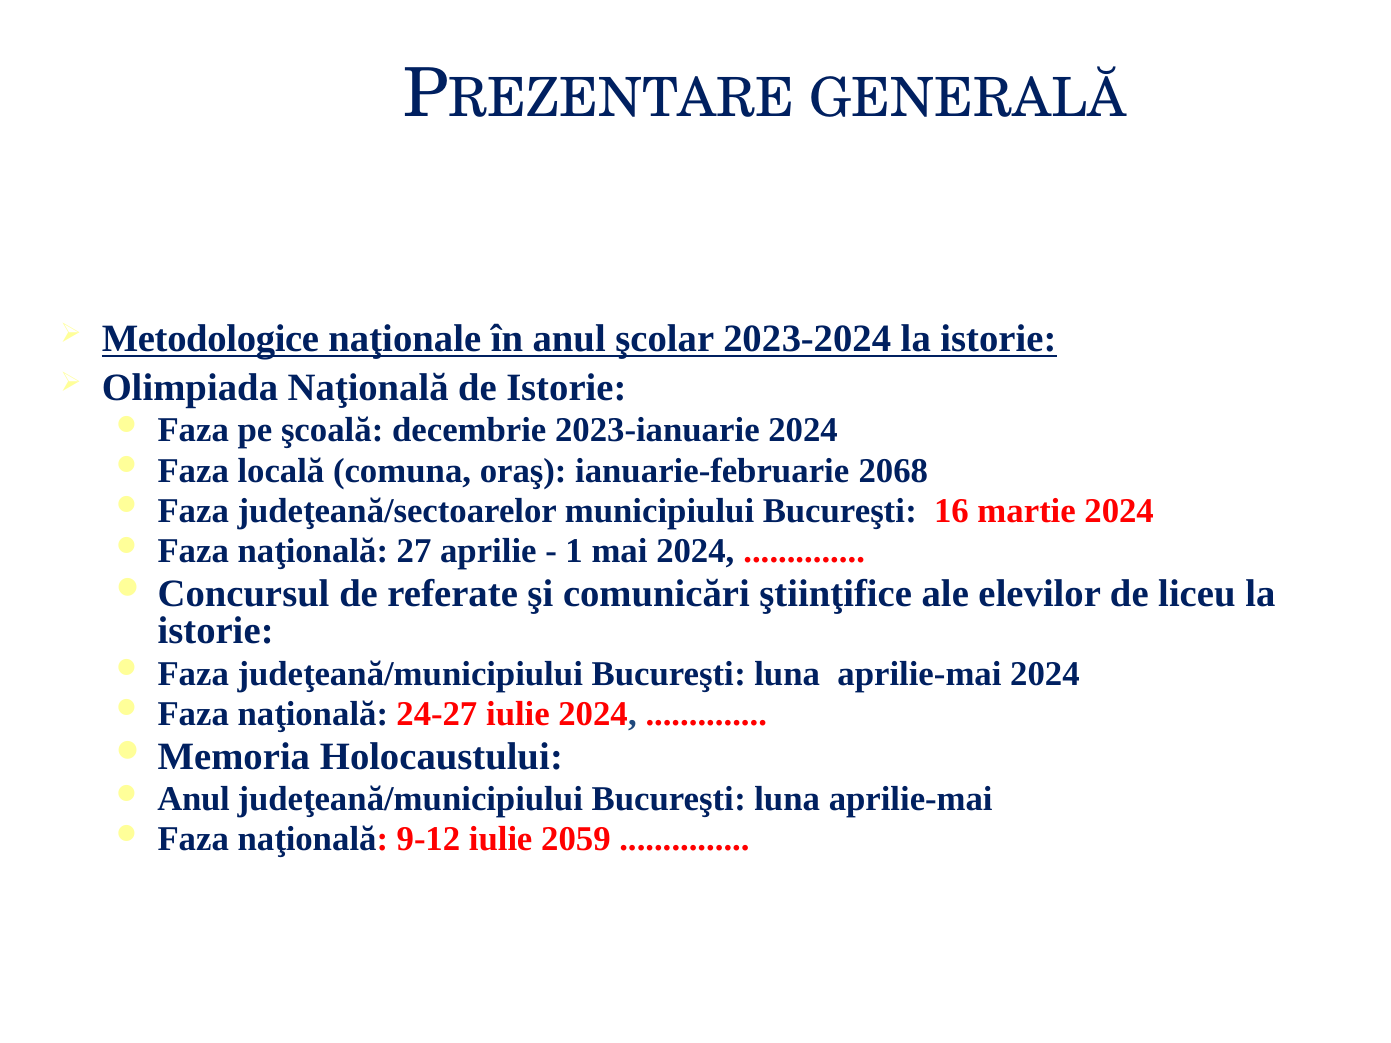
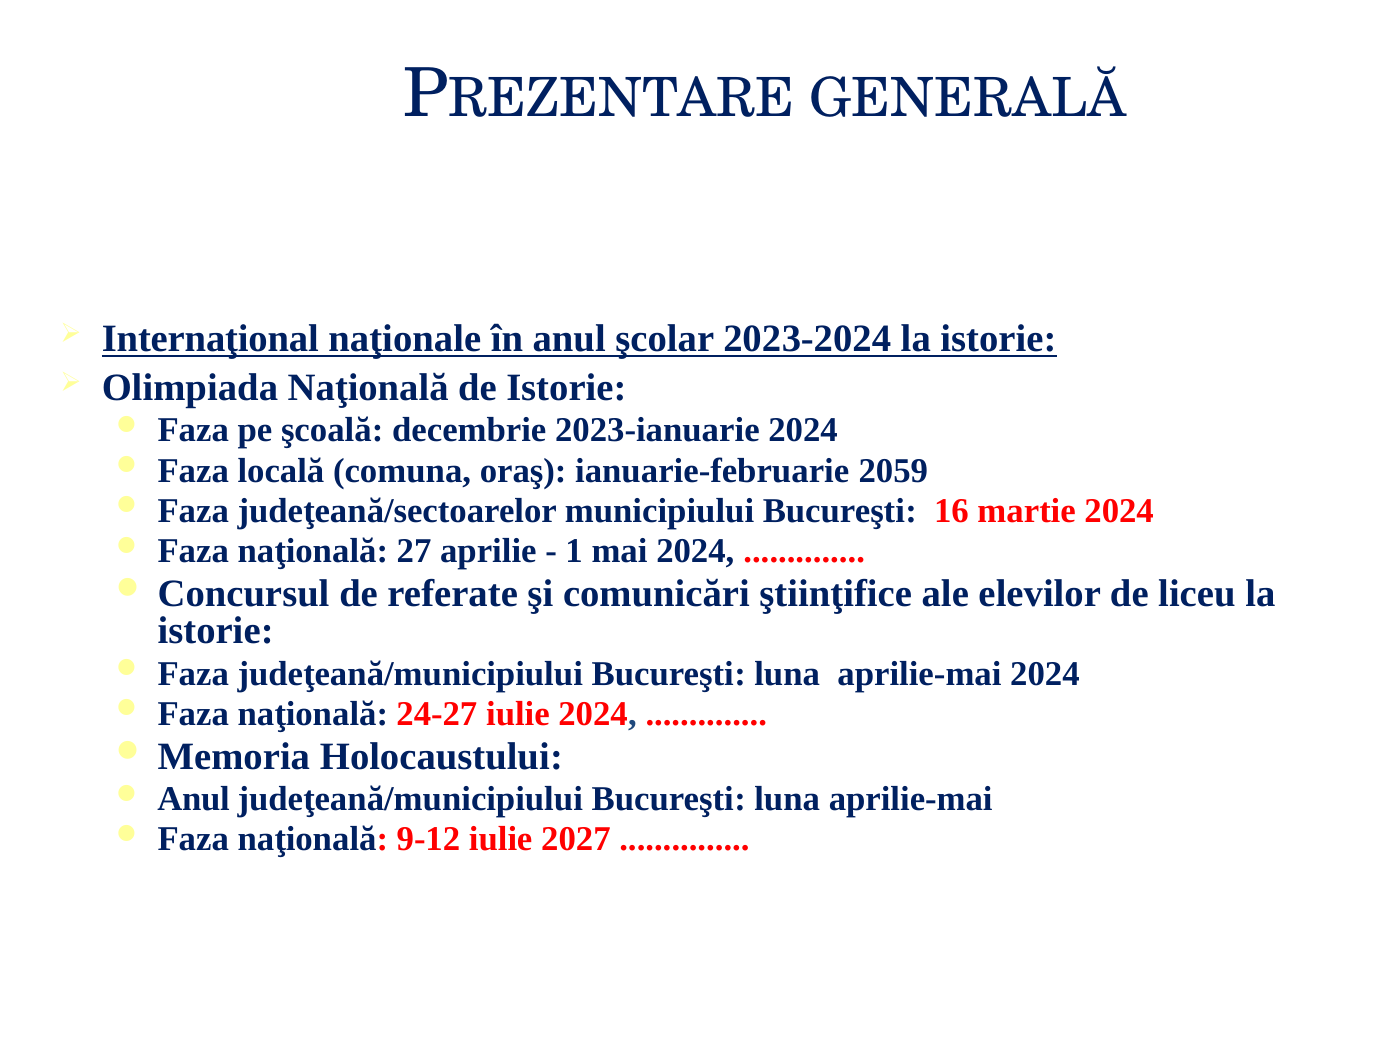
Metodologice: Metodologice -> Internaţional (210, 339)
2068: 2068 -> 2059 (893, 471)
2059: 2059 -> 2027 (576, 840)
